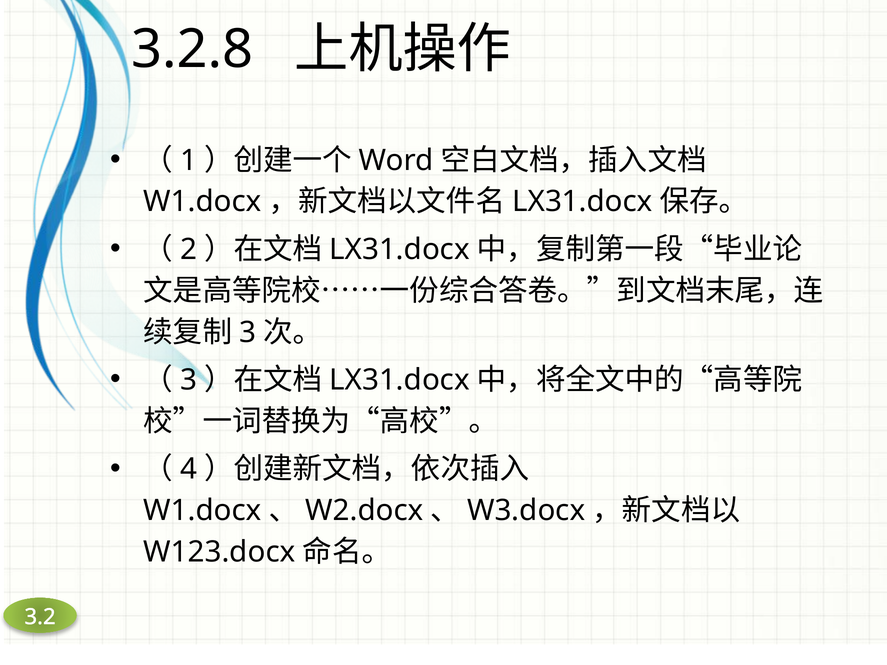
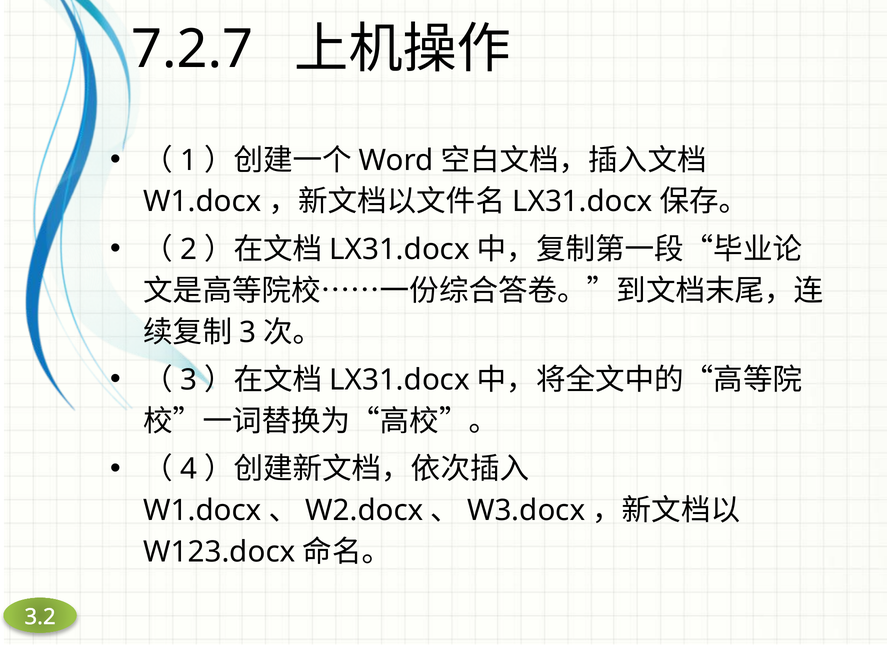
3.2.8: 3.2.8 -> 7.2.7 (192, 50)
